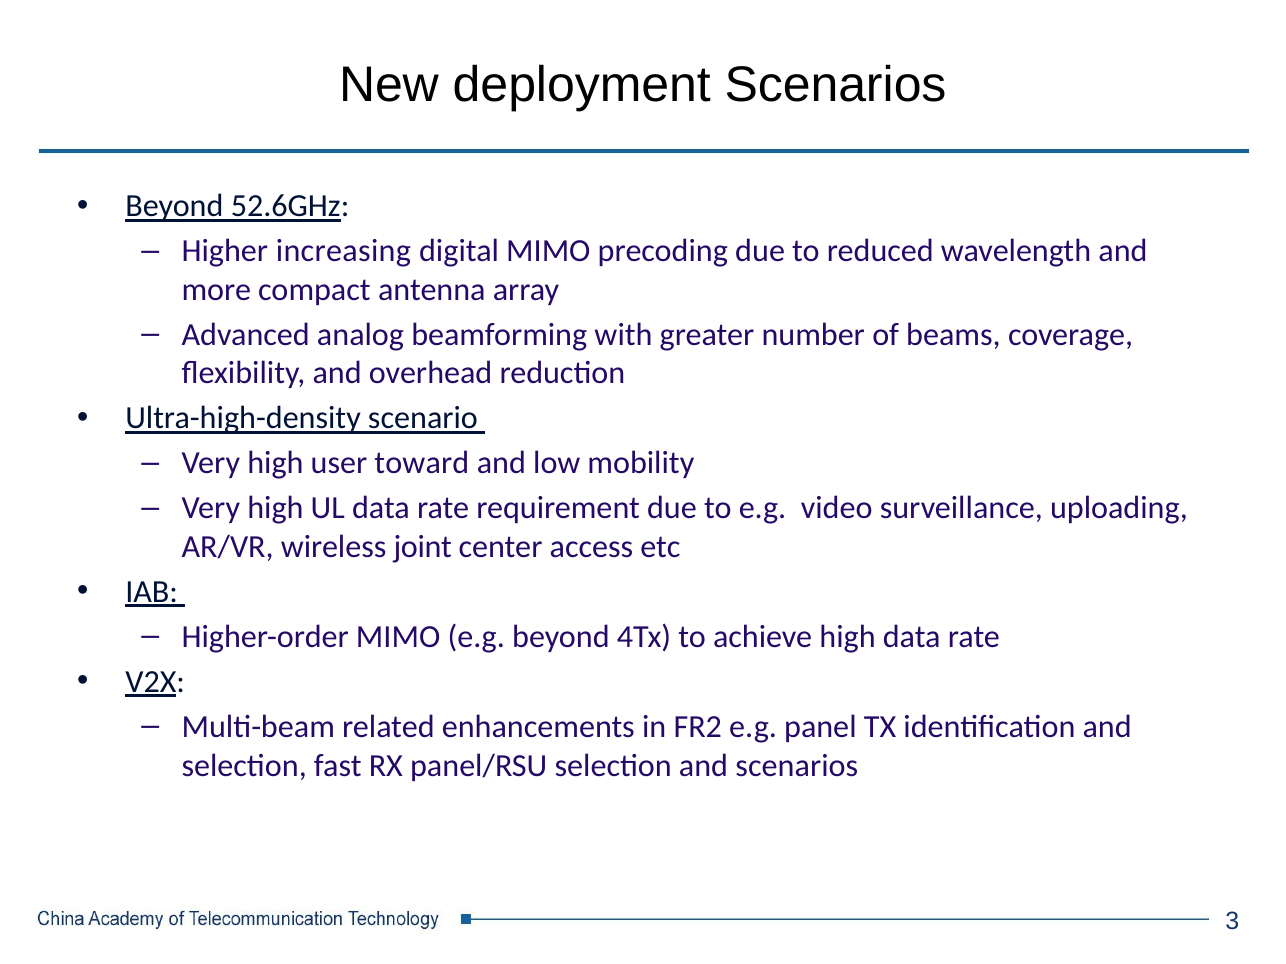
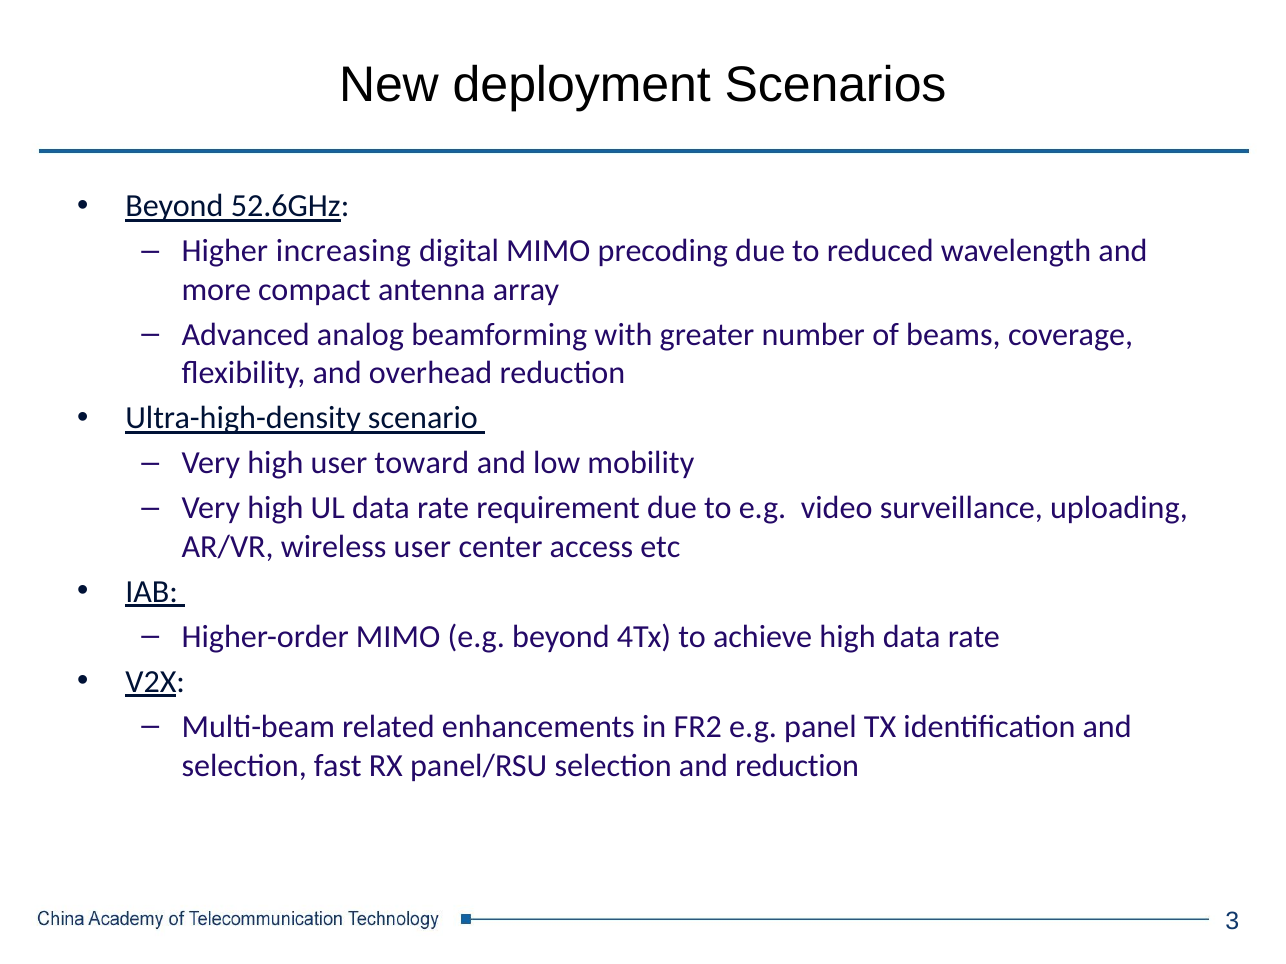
wireless joint: joint -> user (422, 547)
and scenarios: scenarios -> reduction (797, 766)
